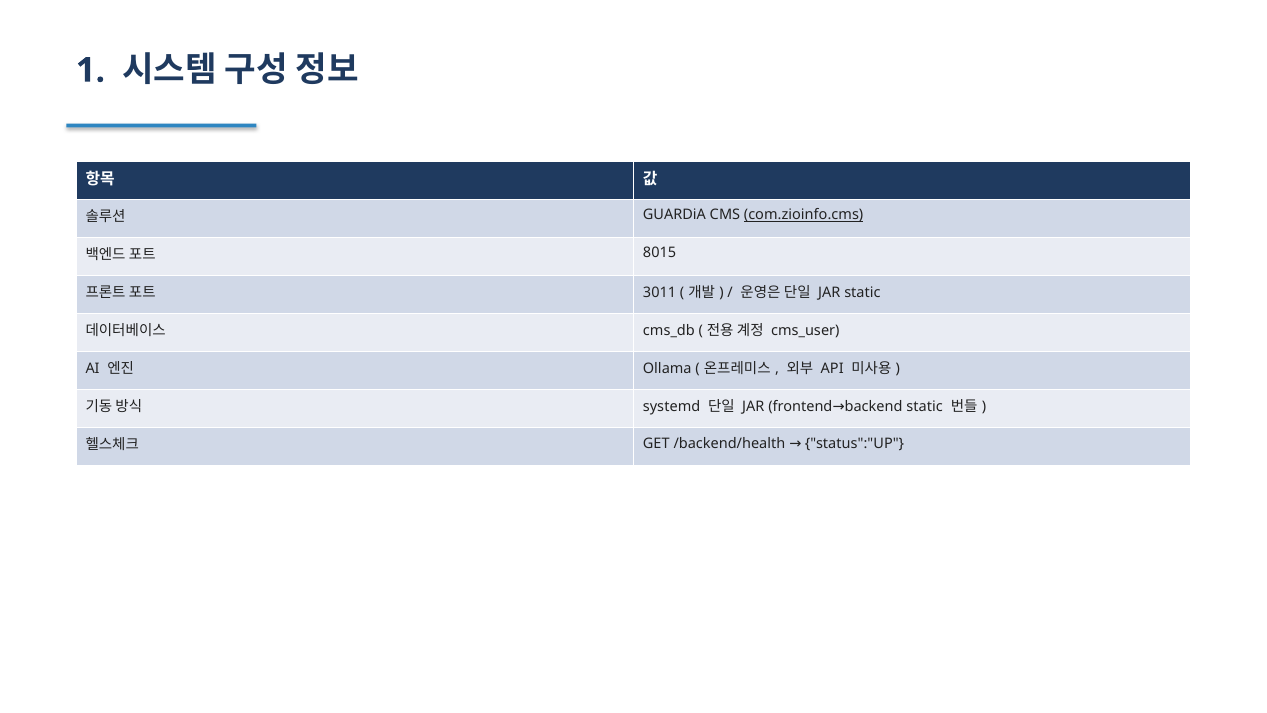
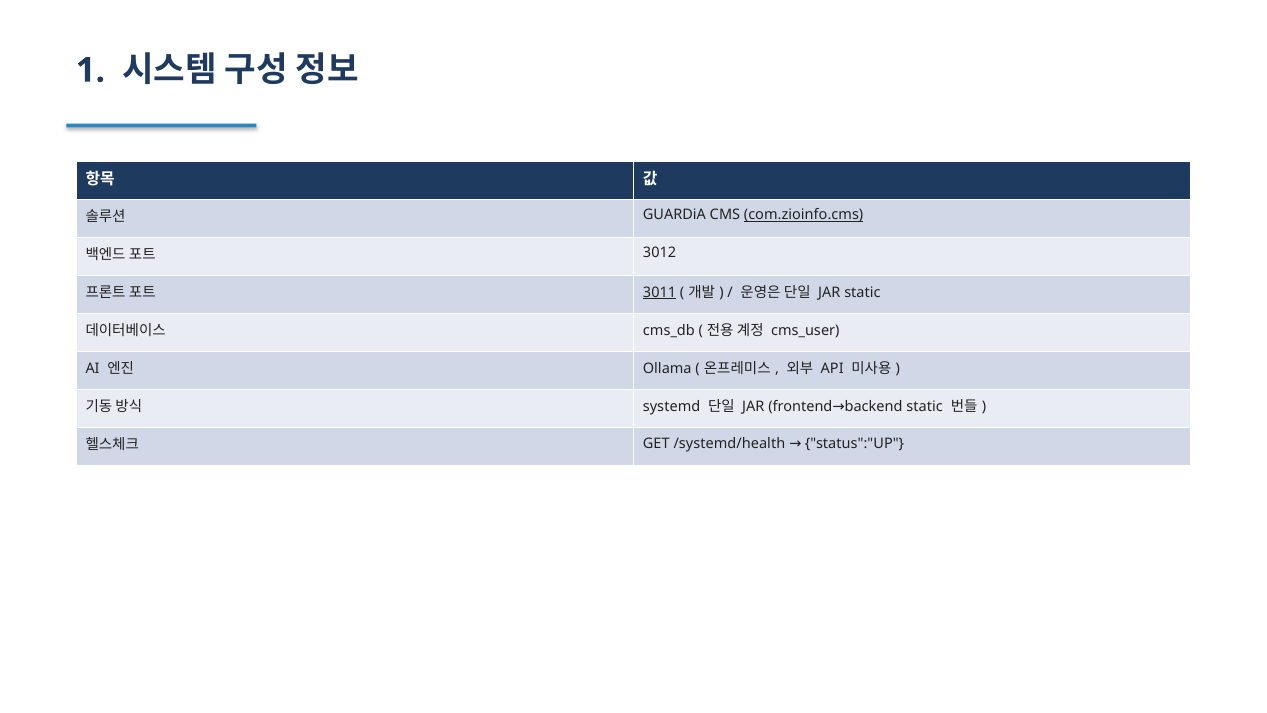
8015: 8015 -> 3012 (660, 253)
3011 underline: none -> present (660, 292)
/backend/health: /backend/health -> /systemd/health (729, 443)
